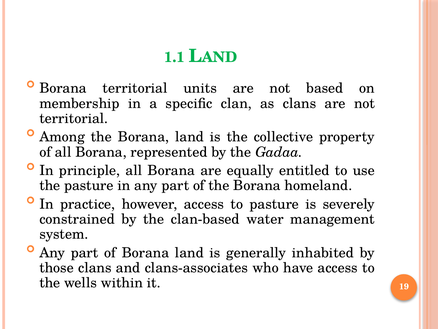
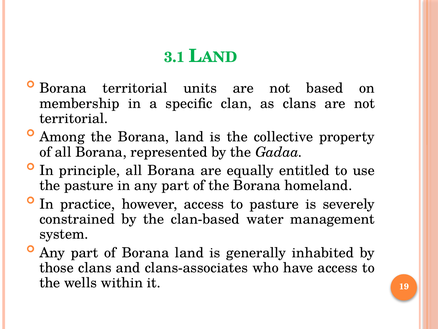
1.1: 1.1 -> 3.1 (174, 57)
